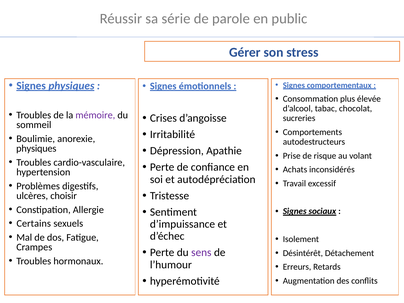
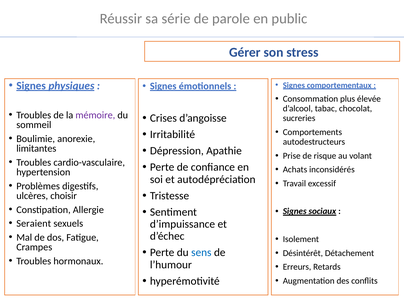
physiques: physiques -> limitantes (36, 149)
Certains: Certains -> Seraient (34, 224)
sens colour: purple -> blue (201, 253)
